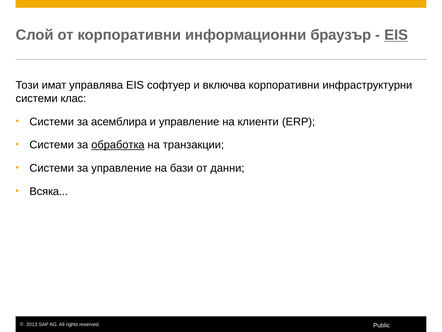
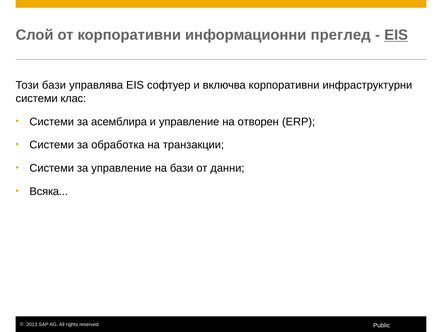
браузър: браузър -> преглед (341, 35)
Този имат: имат -> бази (54, 85)
клиенти: клиенти -> отворен (258, 122)
обработка underline: present -> none (118, 145)
